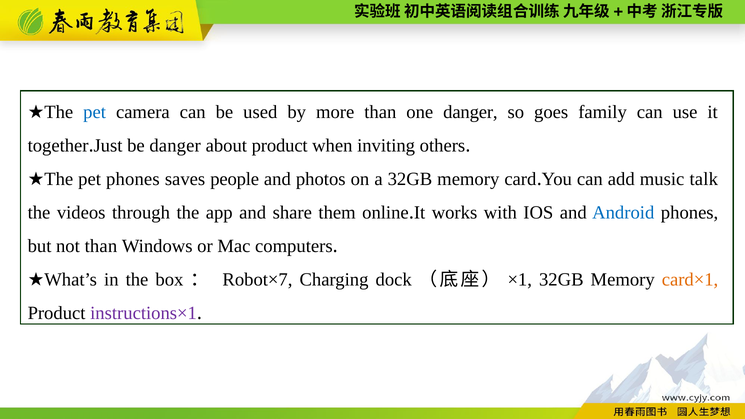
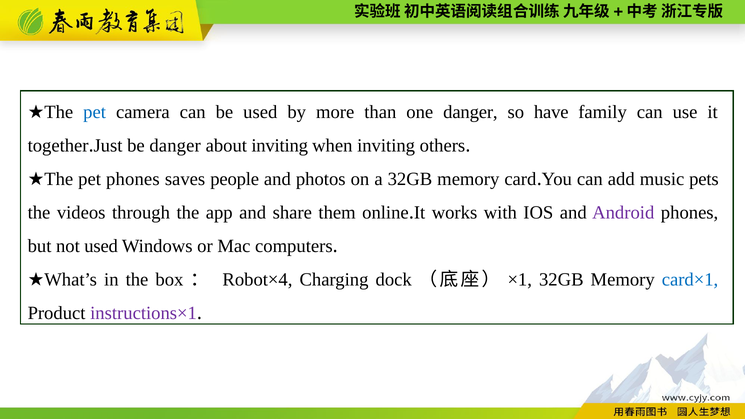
goes: goes -> have (551, 112)
about product: product -> inviting (280, 146)
talk: talk -> pets (704, 179)
Android colour: blue -> purple (623, 213)
not than: than -> used (101, 246)
Robot×7: Robot×7 -> Robot×4 (257, 280)
card×1 colour: orange -> blue (690, 280)
